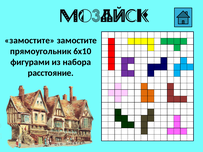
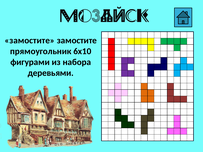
расстояние: расстояние -> деревьями (51, 73)
